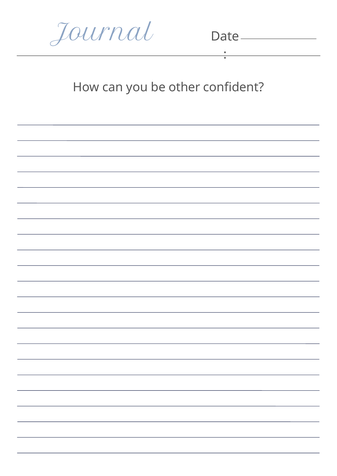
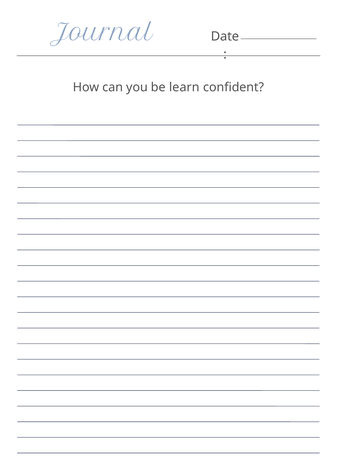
other: other -> learn (184, 87)
